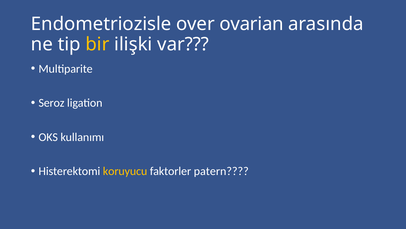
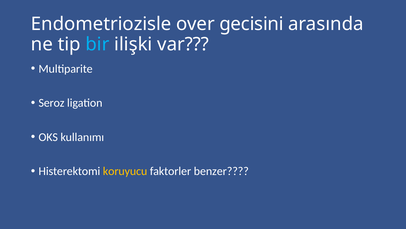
ovarian: ovarian -> gecisini (252, 24)
bir colour: yellow -> light blue (98, 44)
patern: patern -> benzer (221, 171)
